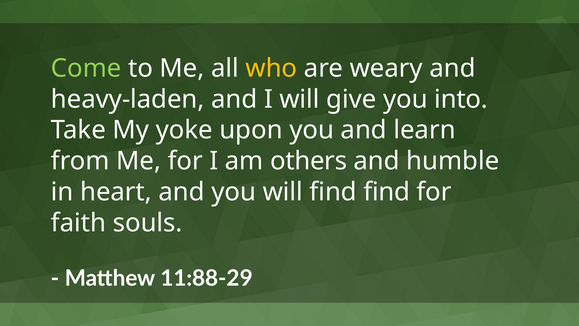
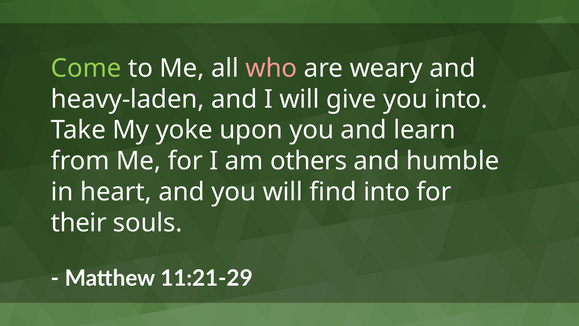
who colour: yellow -> pink (271, 68)
find find: find -> into (387, 192)
faith: faith -> their (79, 223)
11:88-29: 11:88-29 -> 11:21-29 (207, 278)
